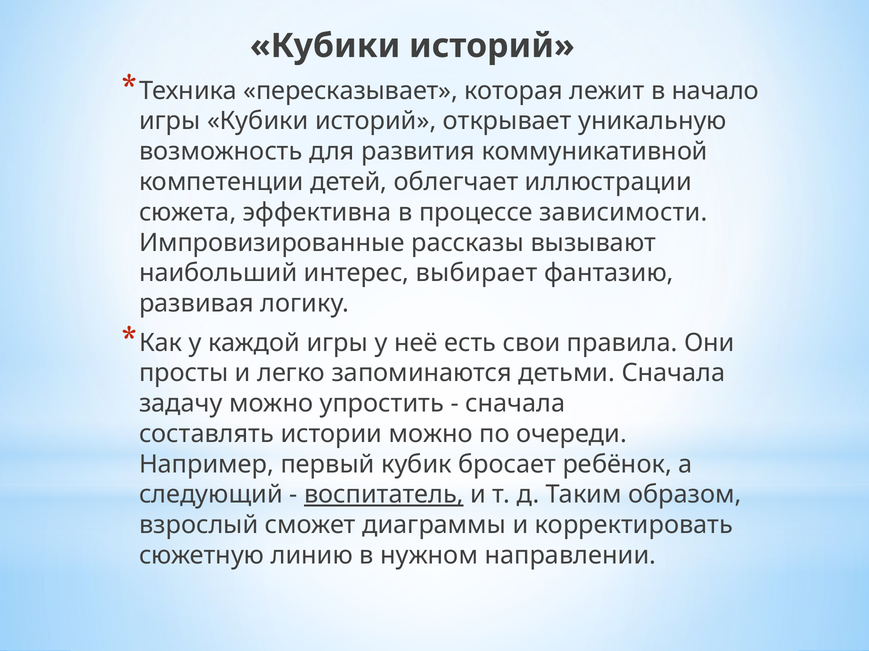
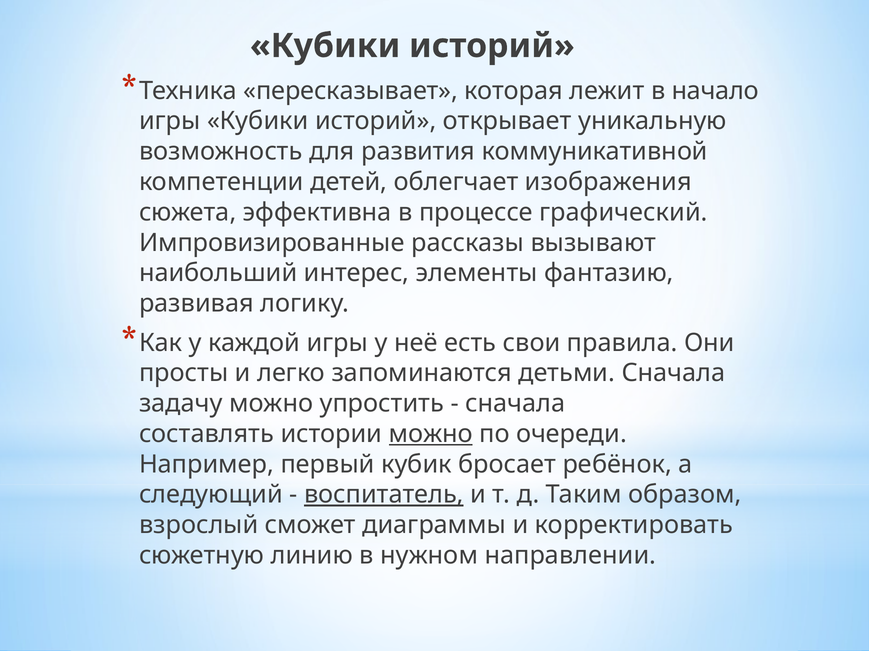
иллюстрации: иллюстрации -> изображения (608, 182)
зависимости: зависимости -> графический (623, 213)
выбирает: выбирает -> элементы (477, 273)
можно underline: none -> present (431, 434)
